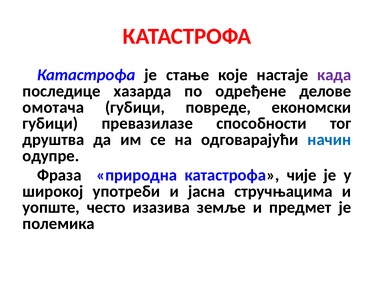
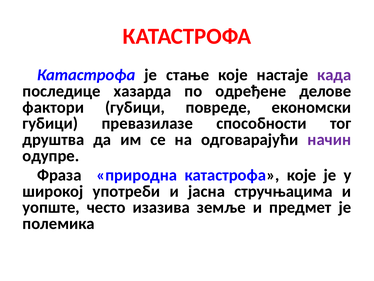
омотача: омотача -> фактори (53, 107)
начин colour: blue -> purple (329, 139)
катастрофа чије: чије -> које (302, 175)
